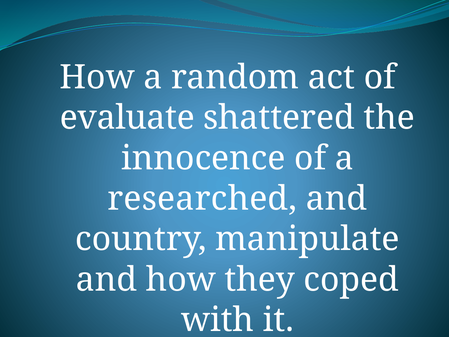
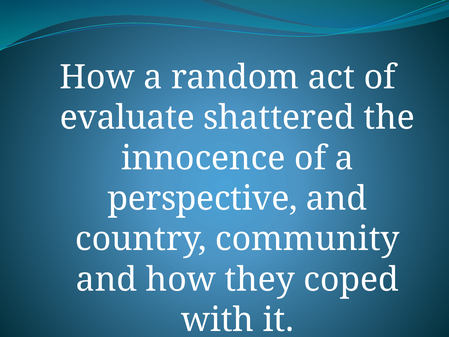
researched: researched -> perspective (203, 199)
manipulate: manipulate -> community (307, 239)
